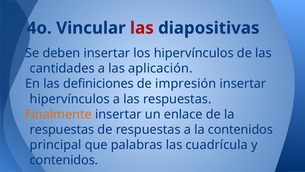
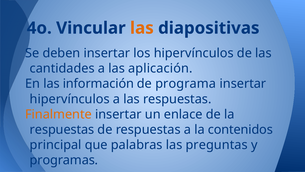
las colour: red -> orange (142, 28)
definiciones: definiciones -> información (98, 84)
impresión: impresión -> programa (186, 84)
cuadrícula: cuadrícula -> preguntas (217, 145)
contenidos: contenidos -> programas (64, 160)
